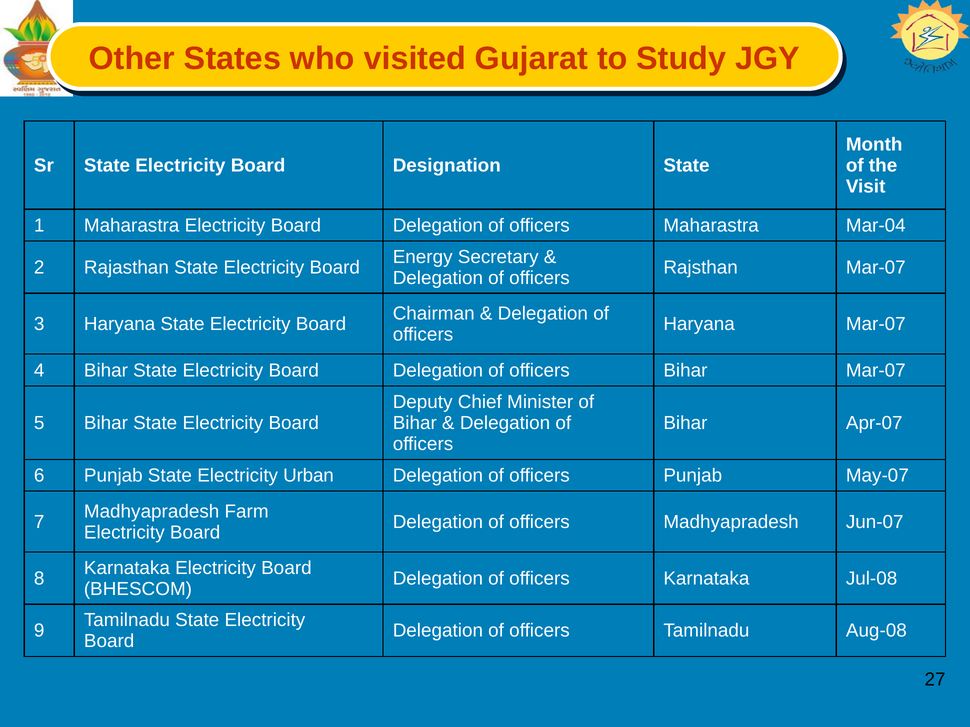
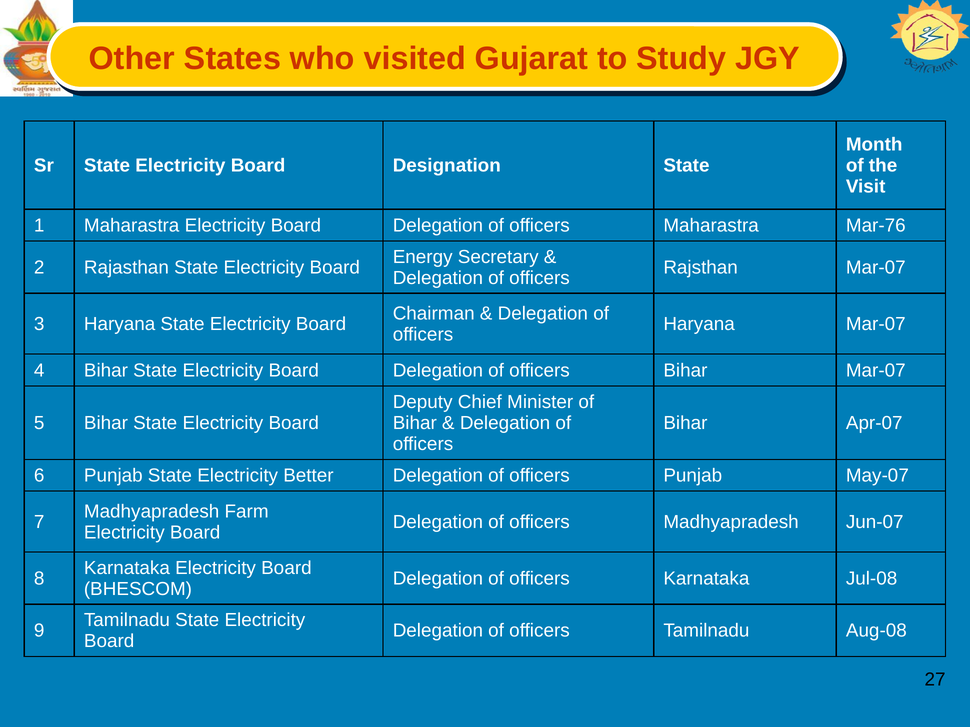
Mar-04: Mar-04 -> Mar-76 (876, 226)
Urban: Urban -> Better (308, 476)
